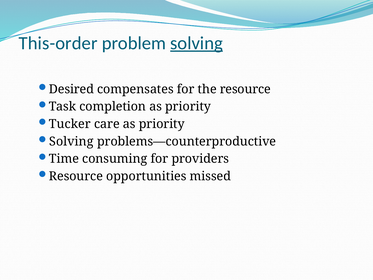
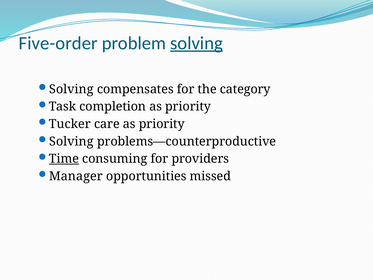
This-order: This-order -> Five-order (58, 43)
Desired: Desired -> Solving (71, 89)
the resource: resource -> category (245, 89)
Time underline: none -> present (64, 159)
Resource: Resource -> Manager (76, 176)
